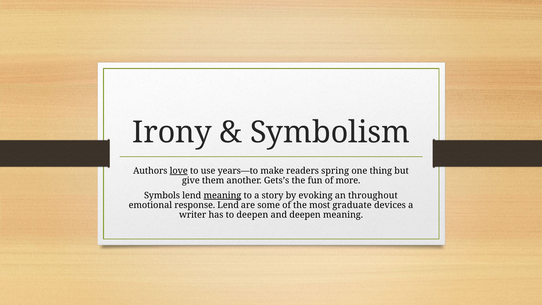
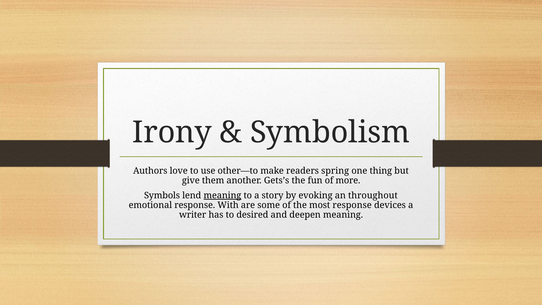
love underline: present -> none (179, 171)
years—to: years—to -> other—to (238, 171)
response Lend: Lend -> With (228, 205)
most graduate: graduate -> response (352, 205)
to deepen: deepen -> desired (252, 215)
